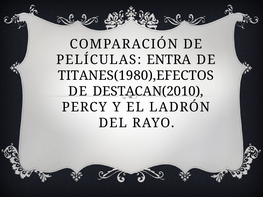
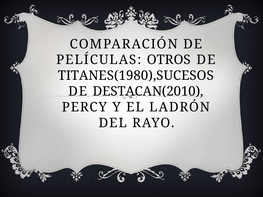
ENTRA: ENTRA -> OTROS (169, 60)
TITANES(1980),EFECTOS: TITANES(1980),EFECTOS -> TITANES(1980),SUCESOS (136, 76)
